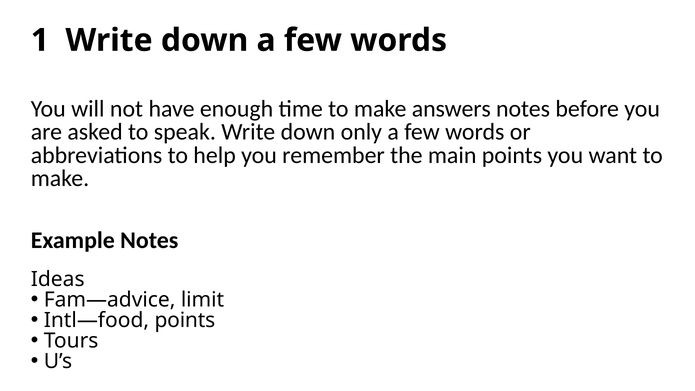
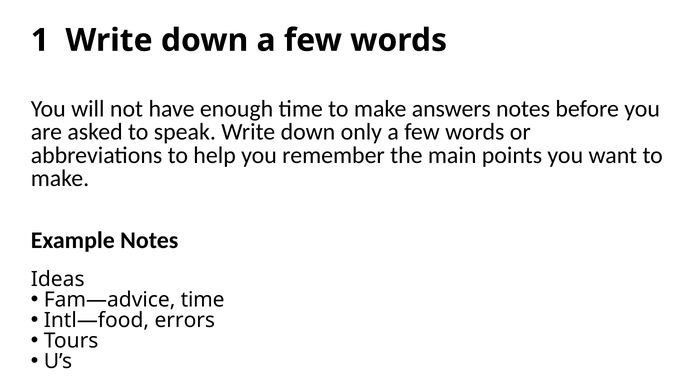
Fam—advice limit: limit -> time (203, 300)
Intl—food points: points -> errors (185, 320)
